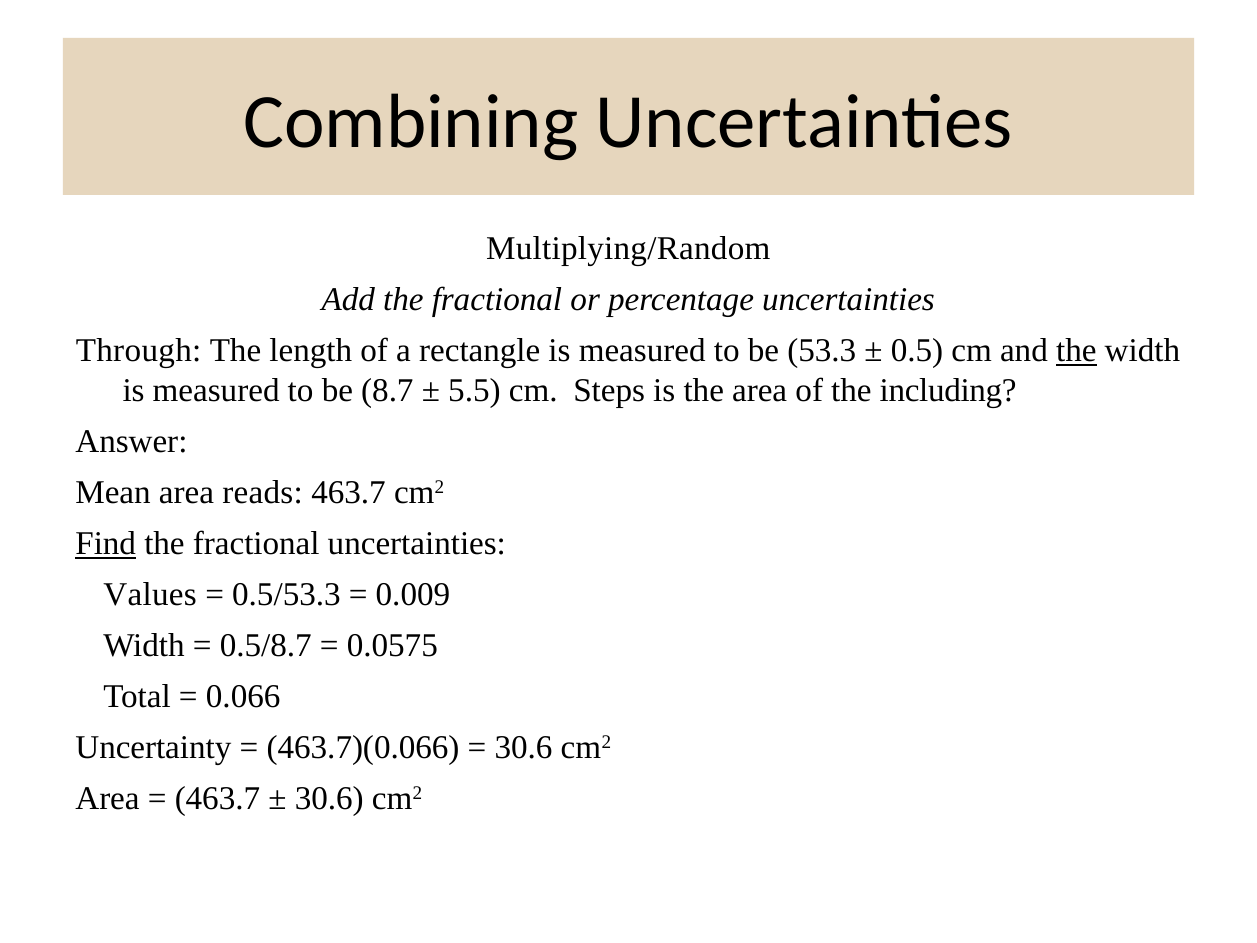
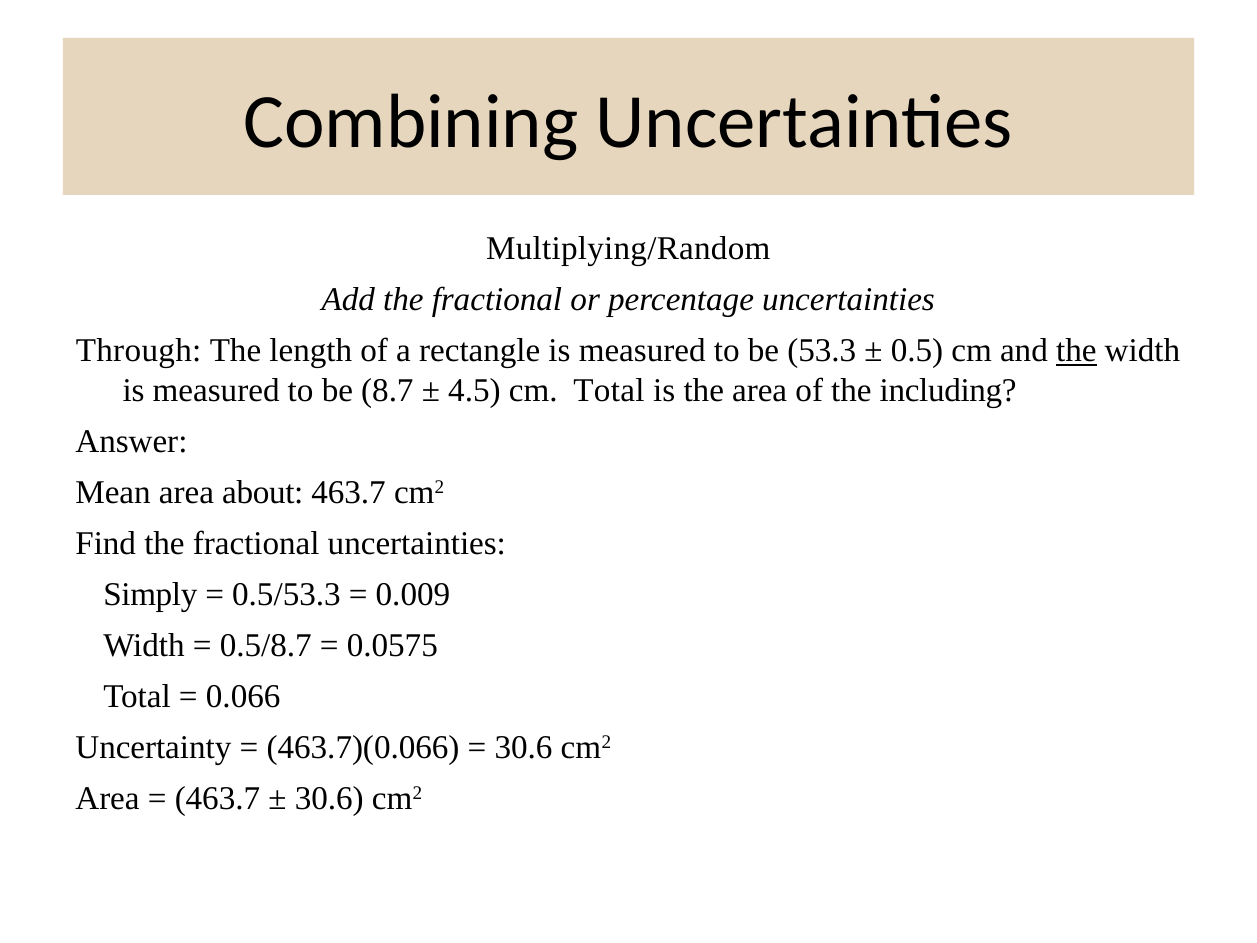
5.5: 5.5 -> 4.5 (474, 390)
cm Steps: Steps -> Total (609, 390)
reads: reads -> about (263, 492)
Find underline: present -> none (106, 543)
Values: Values -> Simply (150, 594)
